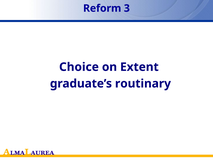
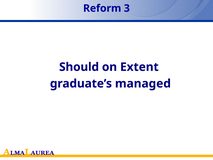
Choice: Choice -> Should (79, 67)
routinary: routinary -> managed (143, 83)
